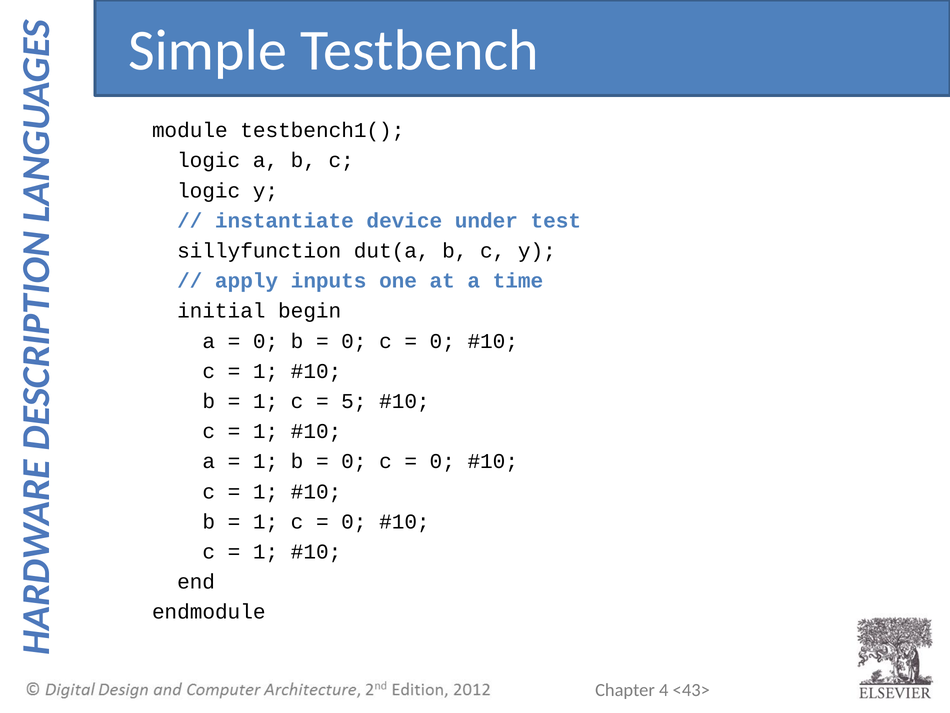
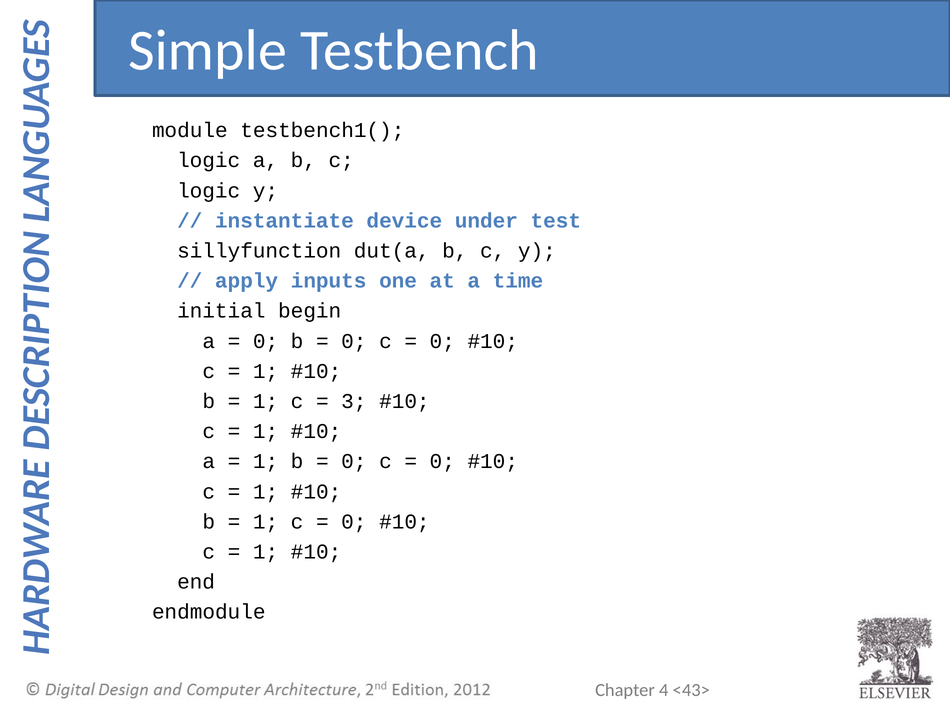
5: 5 -> 3 (354, 401)
